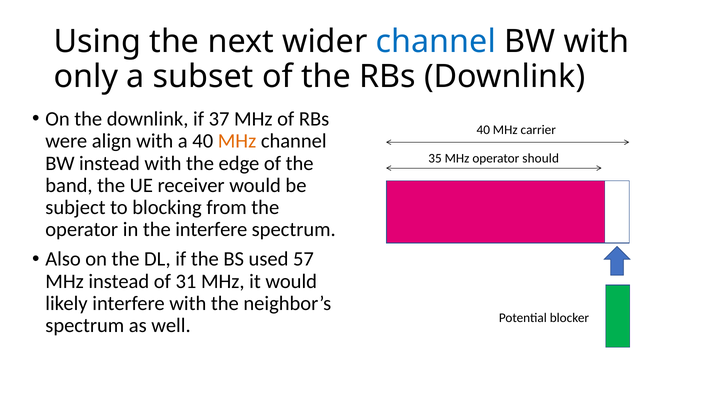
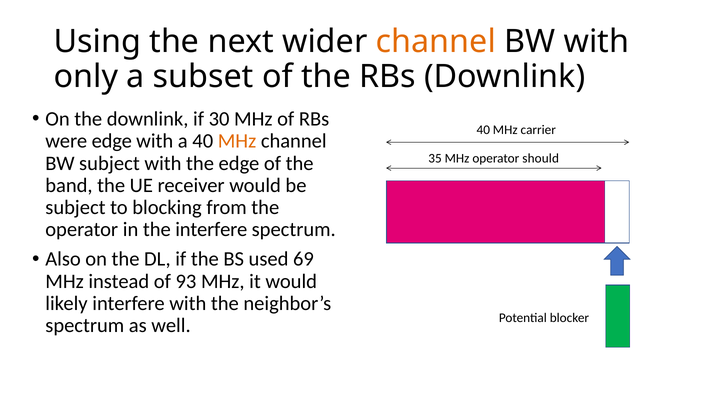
channel colour: blue -> orange (436, 42)
37: 37 -> 30 (219, 119)
were align: align -> edge (112, 141)
BW instead: instead -> subject (109, 163)
57: 57 -> 69 (303, 260)
31: 31 -> 93 (186, 282)
